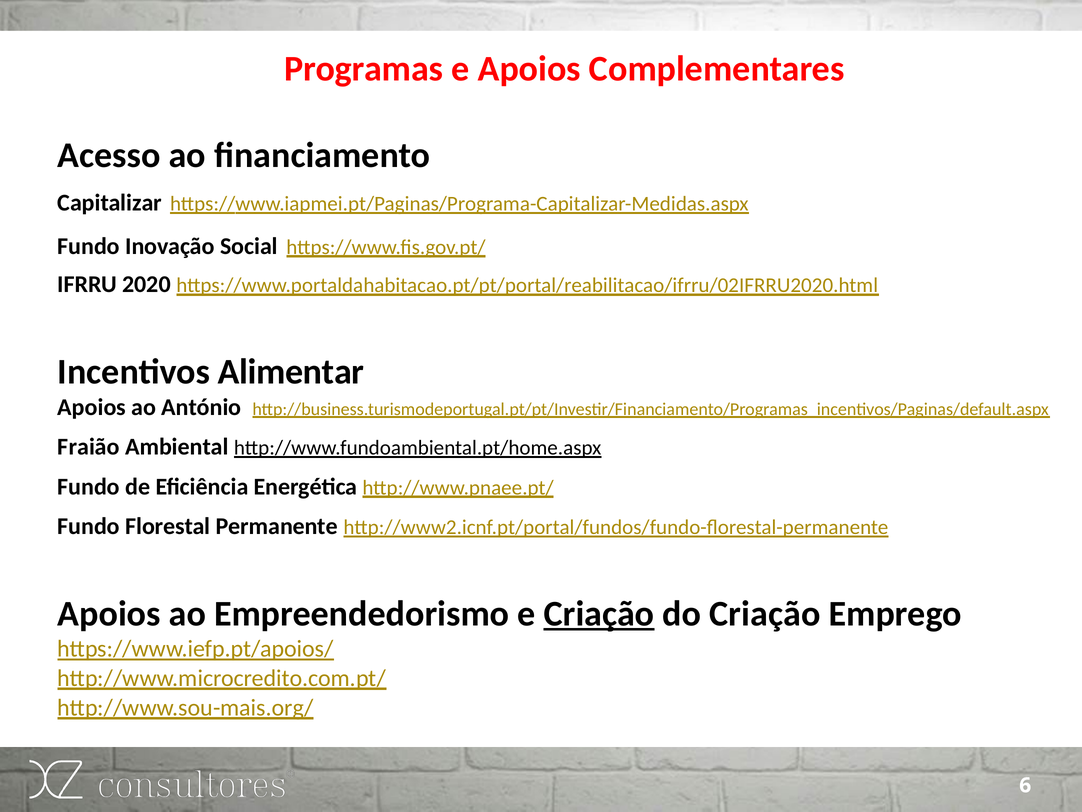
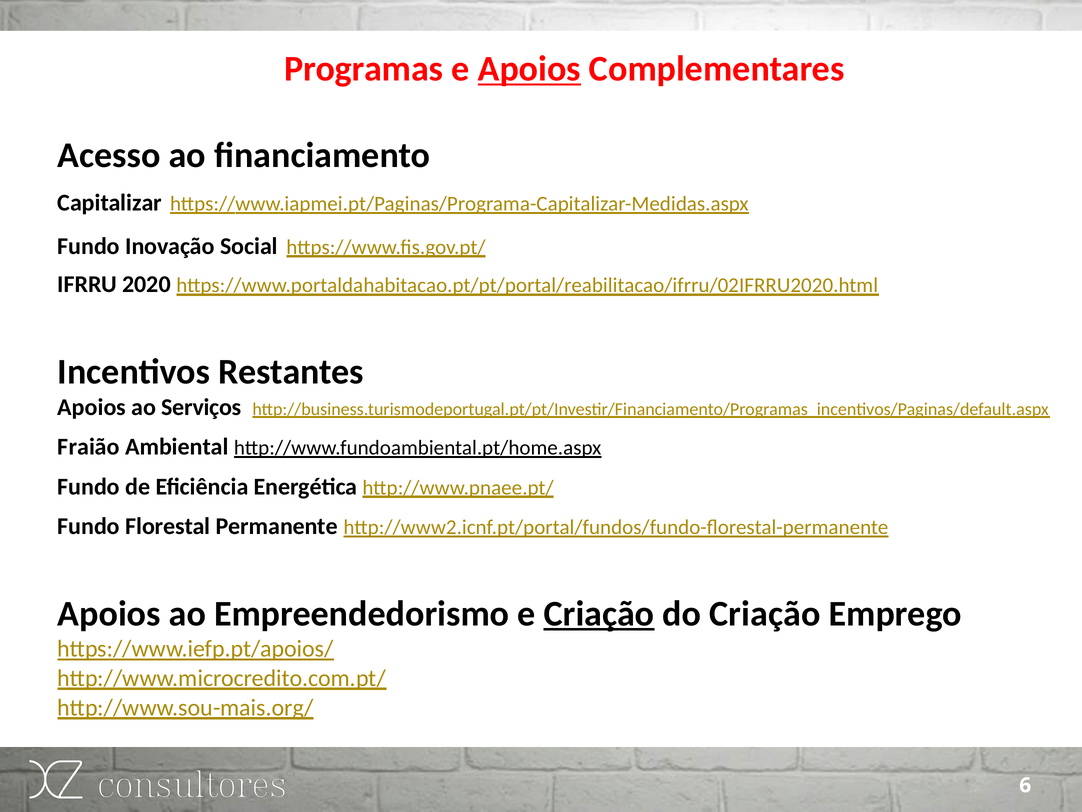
Apoios underline: none -> present (529, 69)
Alimentar: Alimentar -> Restantes (291, 372)
António: António -> Serviços (201, 407)
